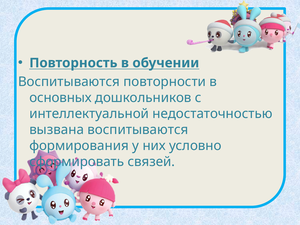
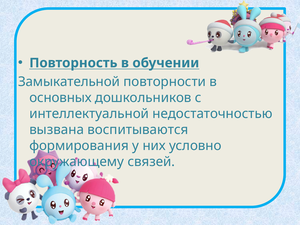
Воспитываются: Воспитываются -> Замыкательной (69, 82)
сформировать: сформировать -> окружающему (77, 162)
